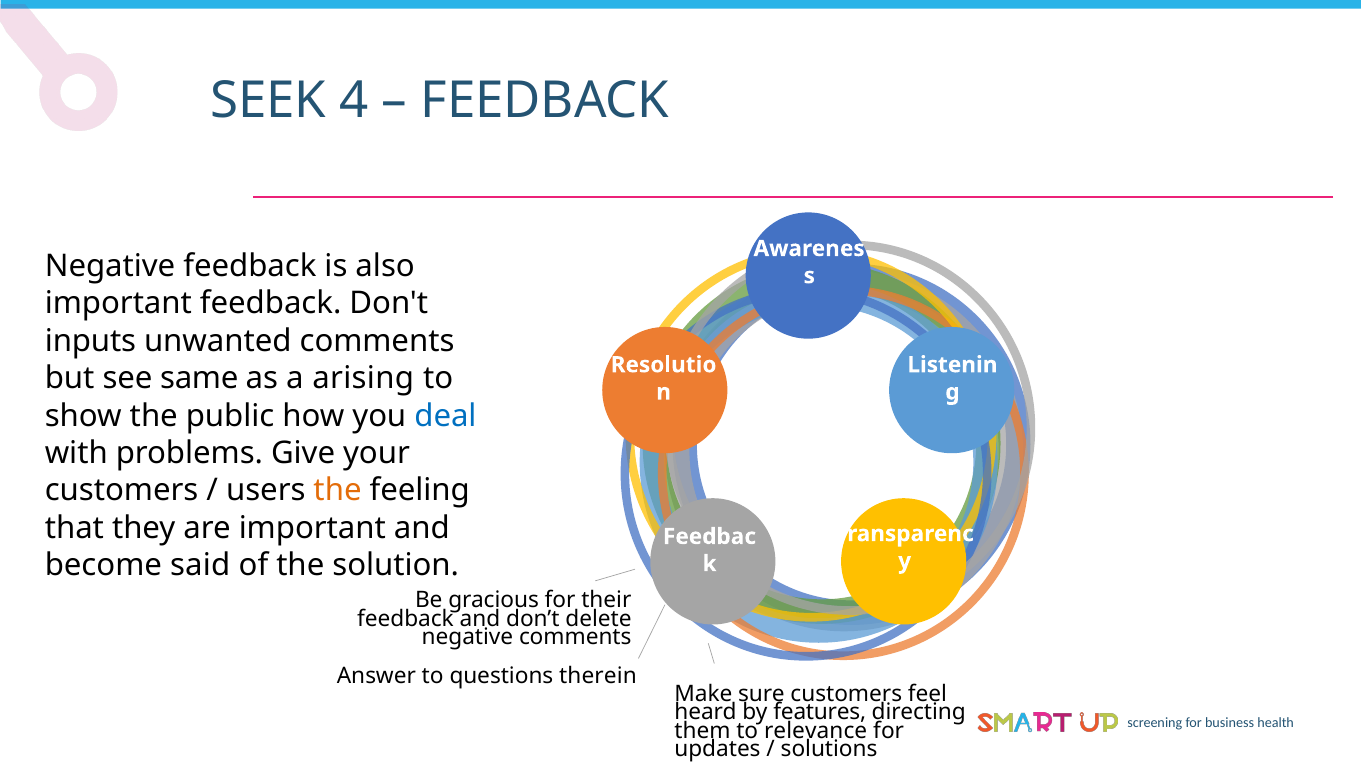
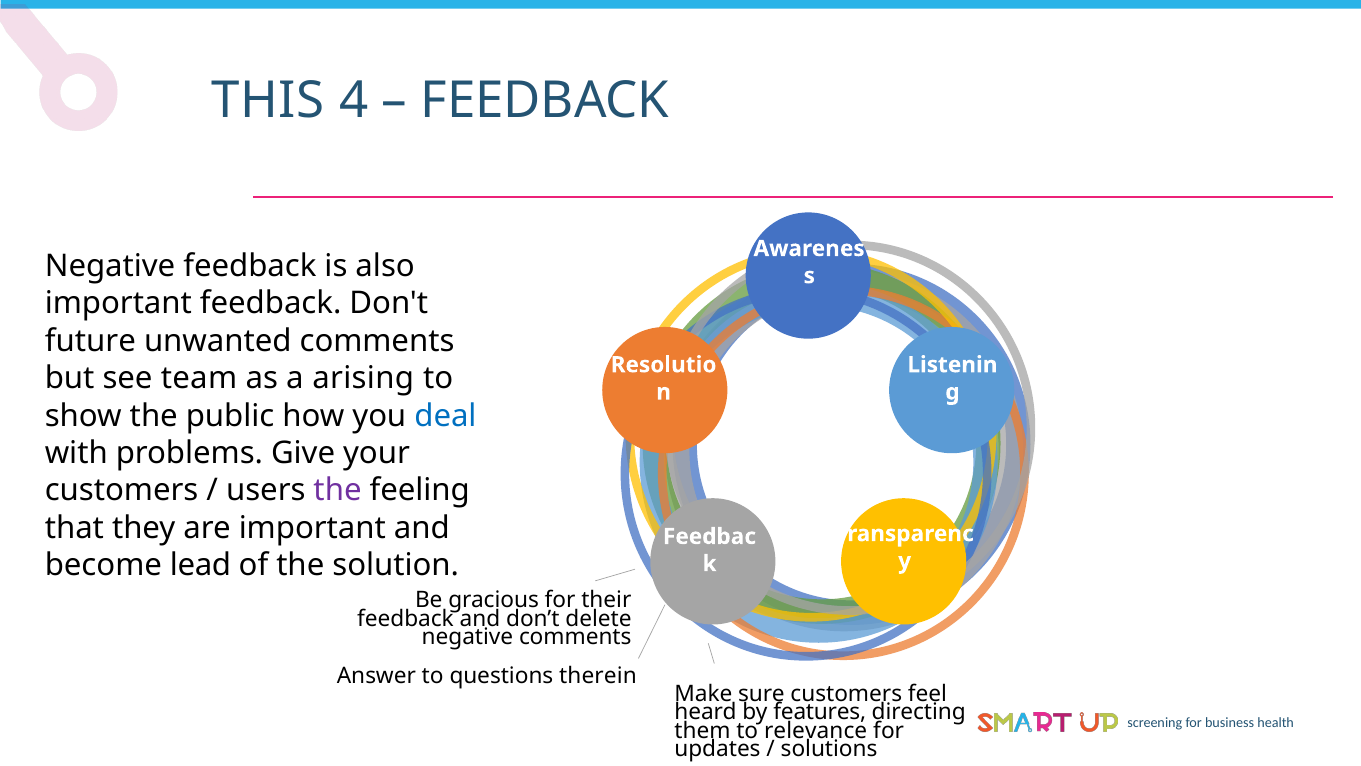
SEEK: SEEK -> THIS (268, 100)
inputs: inputs -> future (90, 341)
same: same -> team (199, 378)
the colour: orange -> purple (338, 490)
said: said -> lead (200, 565)
